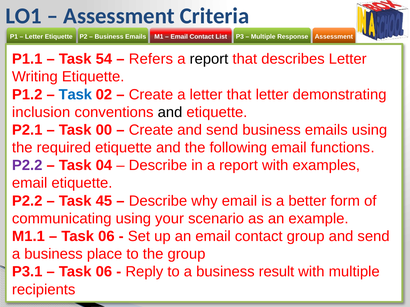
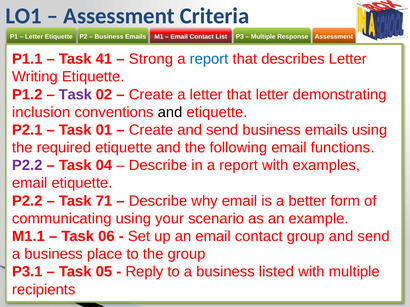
54: 54 -> 41 (104, 59)
Refers: Refers -> Strong (151, 59)
report colour: black -> blue (209, 59)
Task colour: blue -> purple (75, 95)
00: 00 -> 01 (104, 130)
45: 45 -> 71 (104, 201)
06: 06 -> 05 (104, 272)
result: result -> listed (276, 272)
